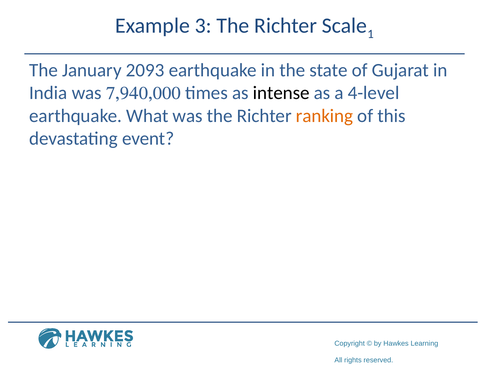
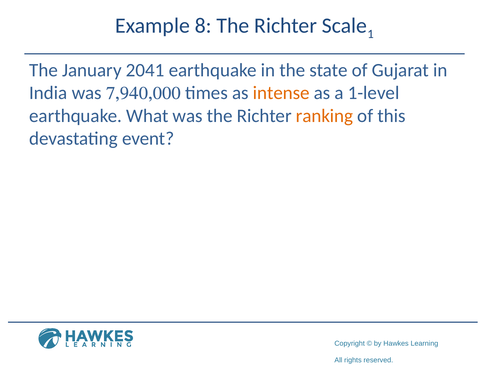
3: 3 -> 8 (203, 26)
2093: 2093 -> 2041 (145, 70)
intense colour: black -> orange (281, 93)
4-level: 4-level -> 1-level (374, 93)
